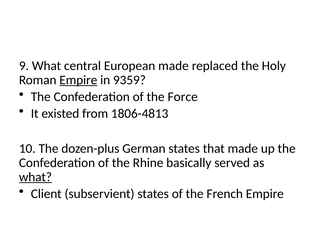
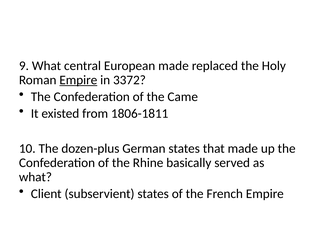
9359: 9359 -> 3372 (129, 80)
Force: Force -> Came (183, 97)
1806-4813: 1806-4813 -> 1806-1811 (140, 113)
what underline: present -> none (35, 177)
